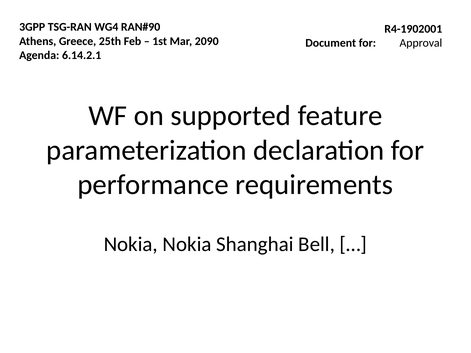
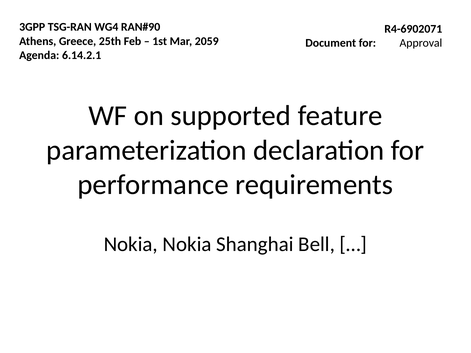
R4-1902001: R4-1902001 -> R4-6902071 (413, 29)
2090: 2090 -> 2059 (207, 41)
